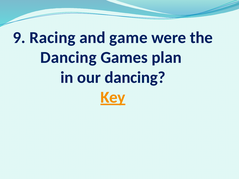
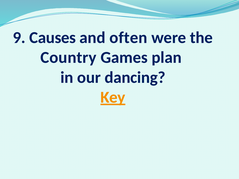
Racing: Racing -> Causes (53, 38)
game: game -> often (128, 38)
Dancing: Dancing -> Country (68, 58)
